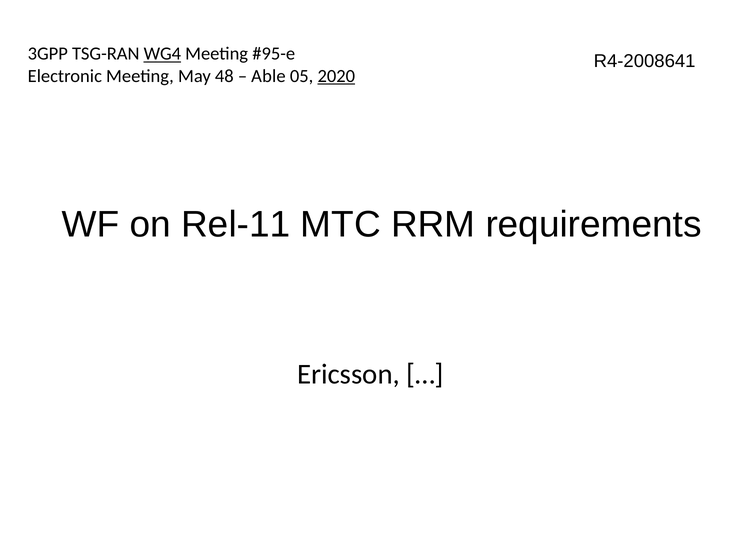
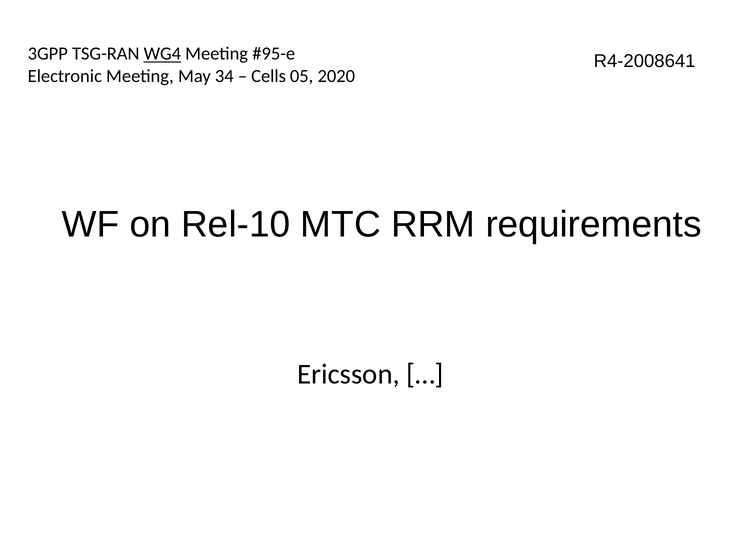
48: 48 -> 34 (224, 76)
Able: Able -> Cells (269, 76)
2020 underline: present -> none (336, 76)
Rel-11: Rel-11 -> Rel-10 (236, 225)
